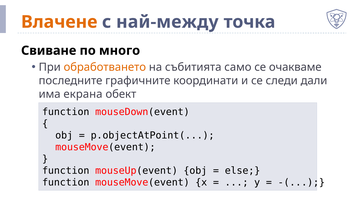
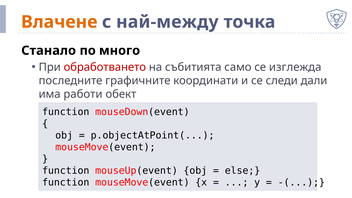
Свиване: Свиване -> Станало (49, 51)
обработването colour: orange -> red (105, 67)
очакваме: очакваме -> изглежда (295, 67)
екрана: екрана -> работи (83, 94)
